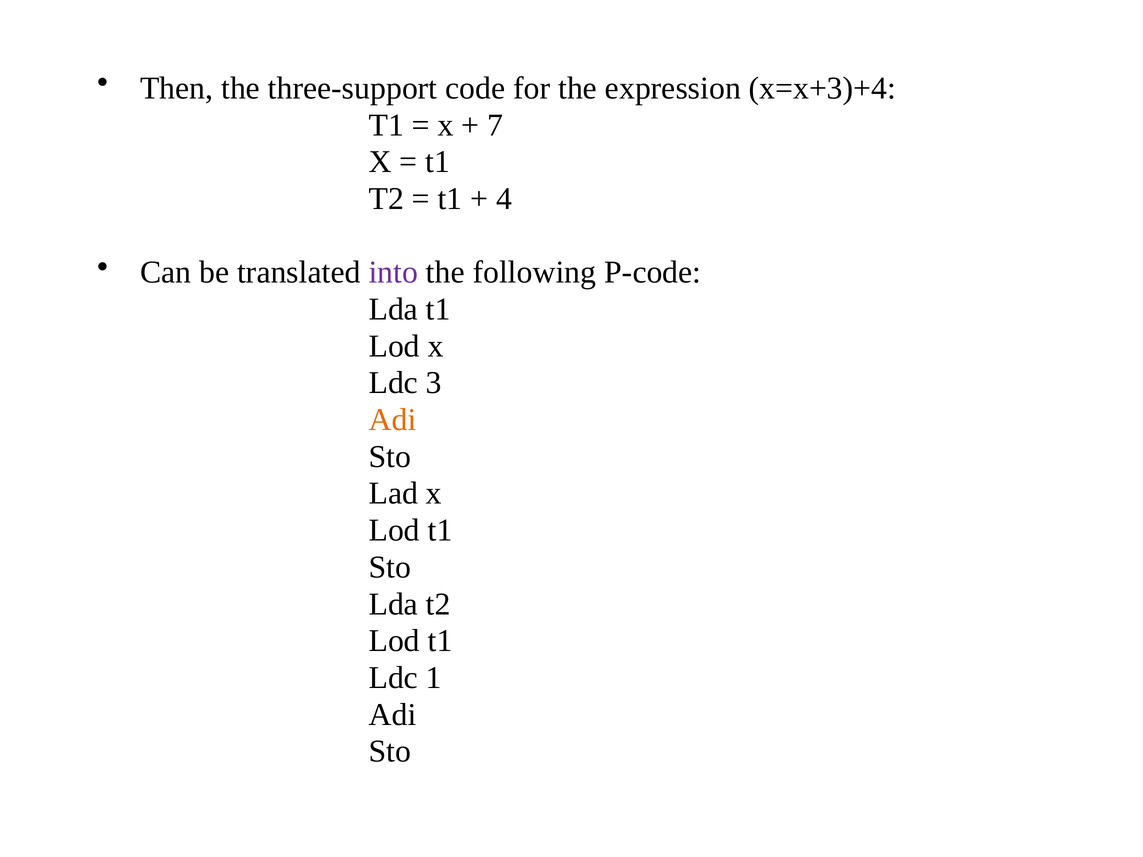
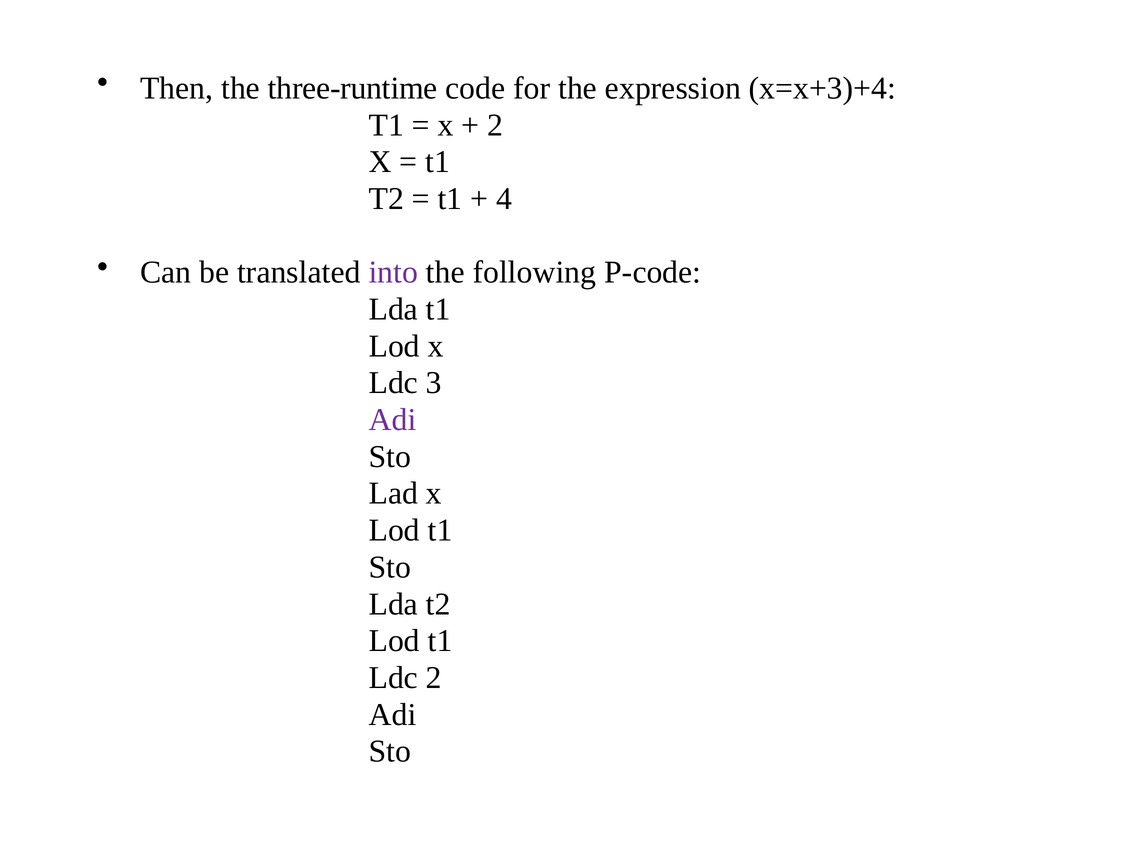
three-support: three-support -> three-runtime (353, 88)
7: 7 -> 2 (495, 125)
Adi colour: orange -> purple (392, 420)
Ldc 1: 1 -> 2 (434, 678)
